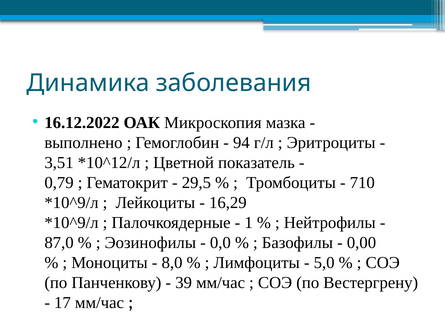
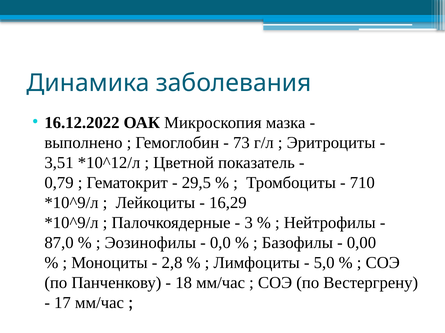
94: 94 -> 73 (241, 143)
1: 1 -> 3 (249, 223)
8,0: 8,0 -> 2,8 (172, 263)
39: 39 -> 18 (184, 283)
